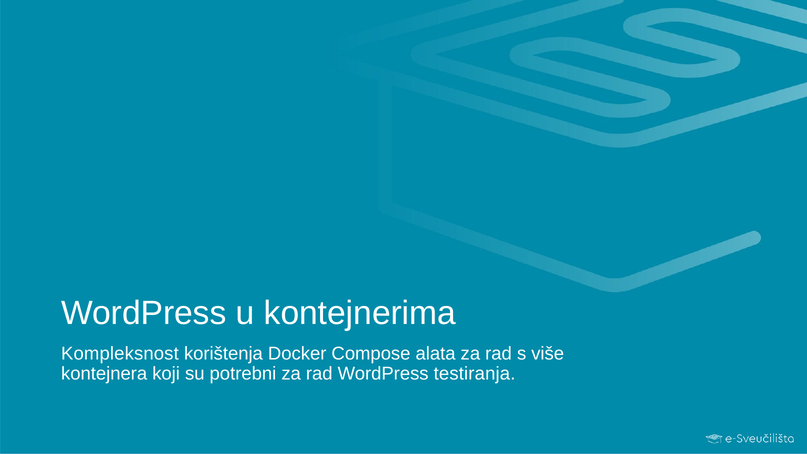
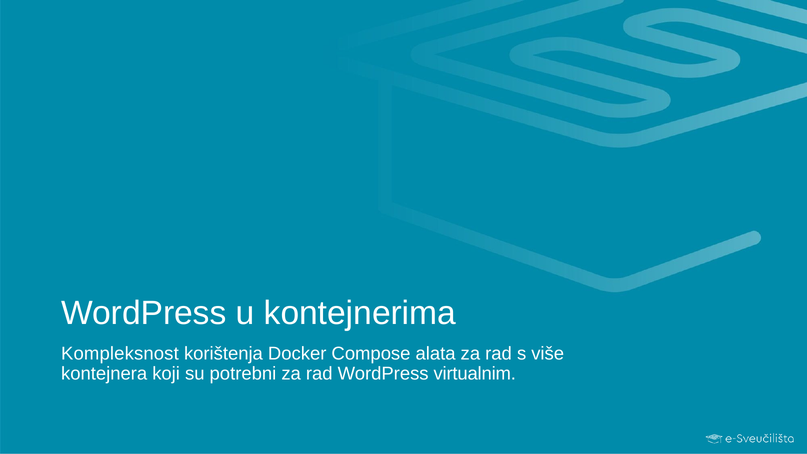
testiranja: testiranja -> virtualnim (475, 374)
